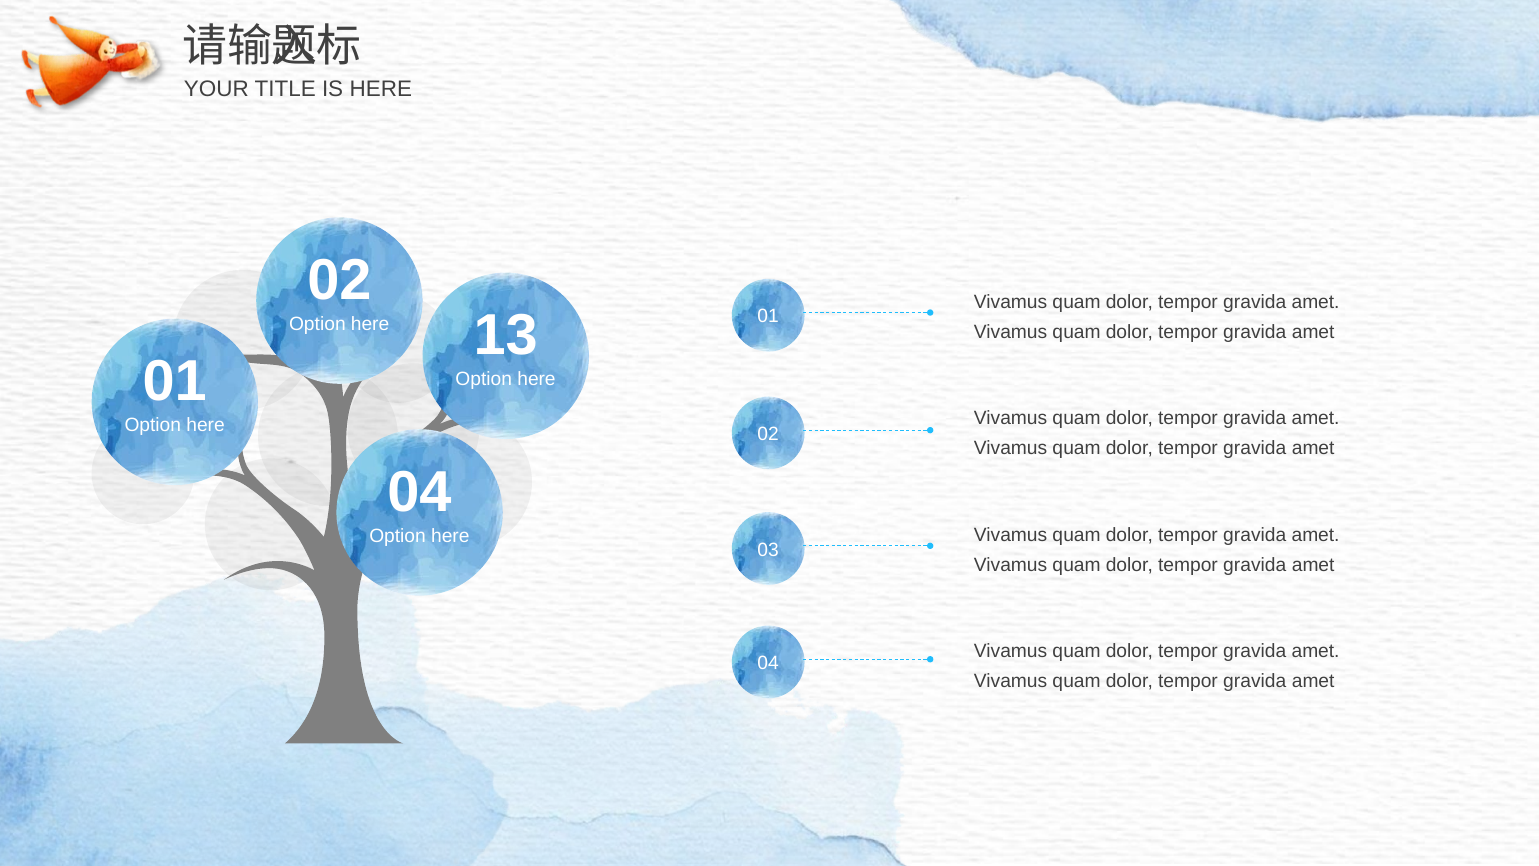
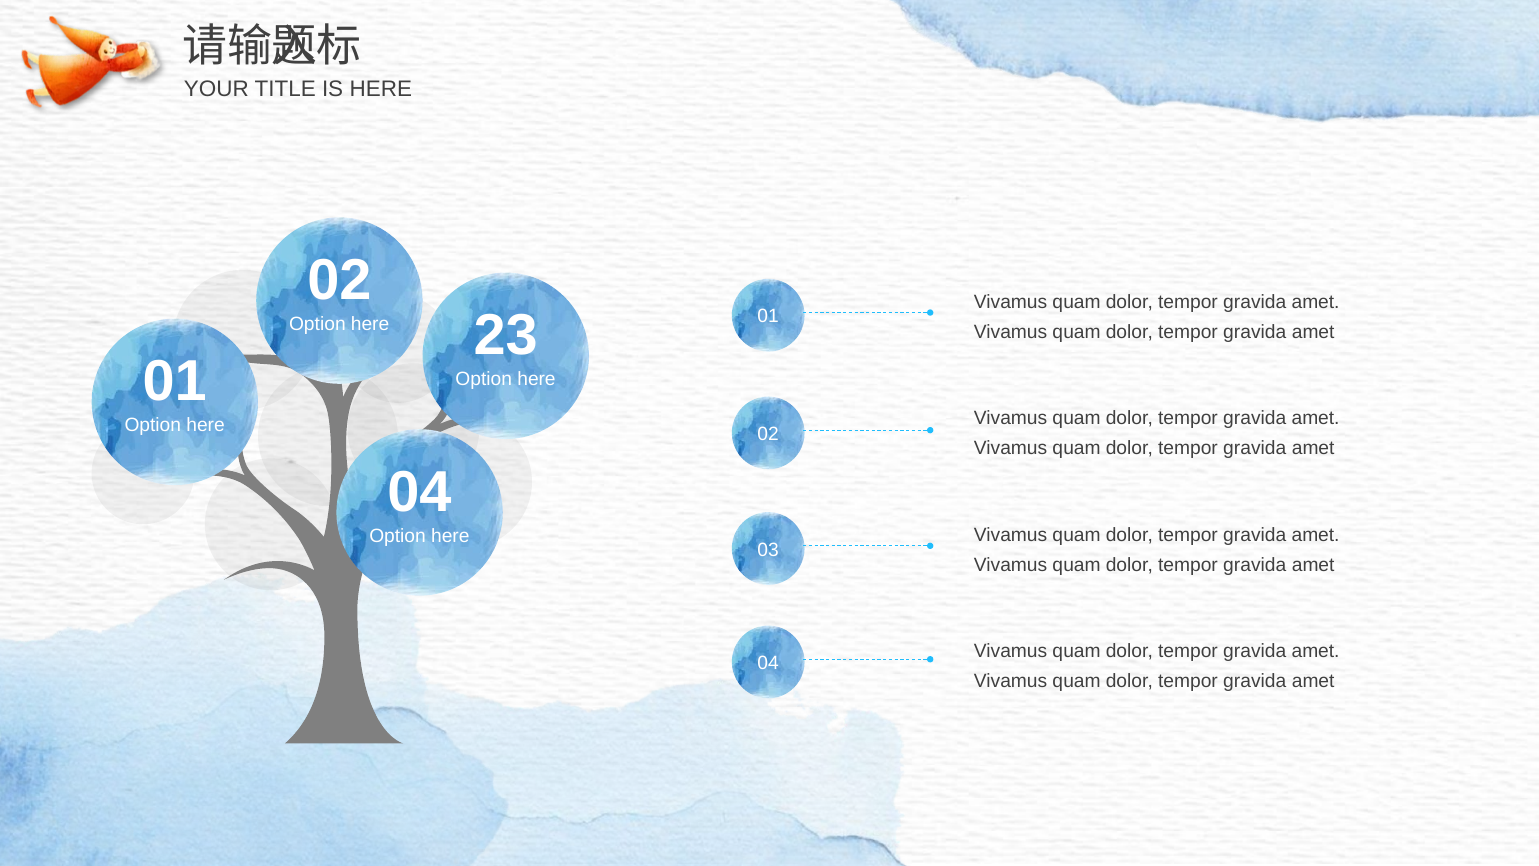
13: 13 -> 23 (506, 335)
